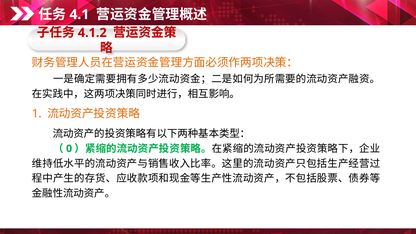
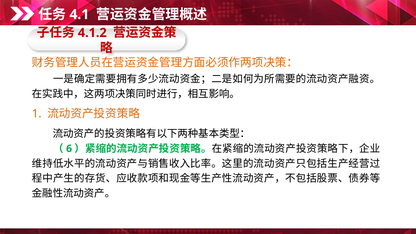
0: 0 -> 6 (69, 149)
